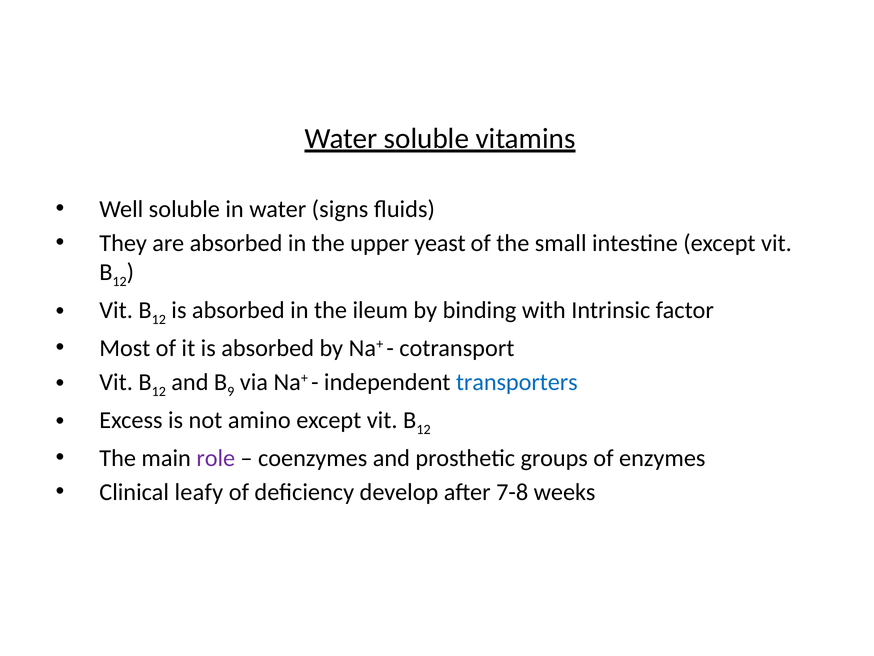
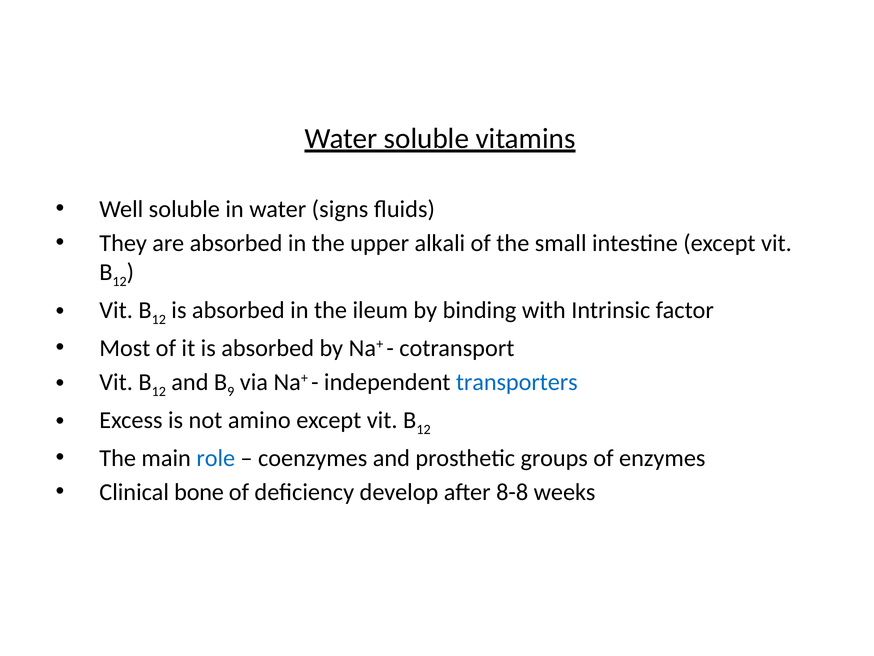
yeast: yeast -> alkali (440, 243)
role colour: purple -> blue (216, 458)
leafy: leafy -> bone (199, 492)
7-8: 7-8 -> 8-8 (512, 492)
